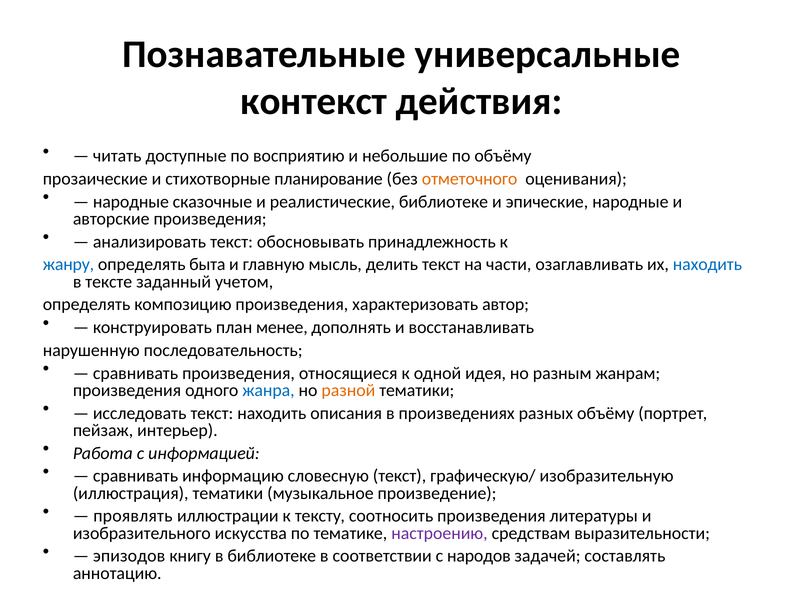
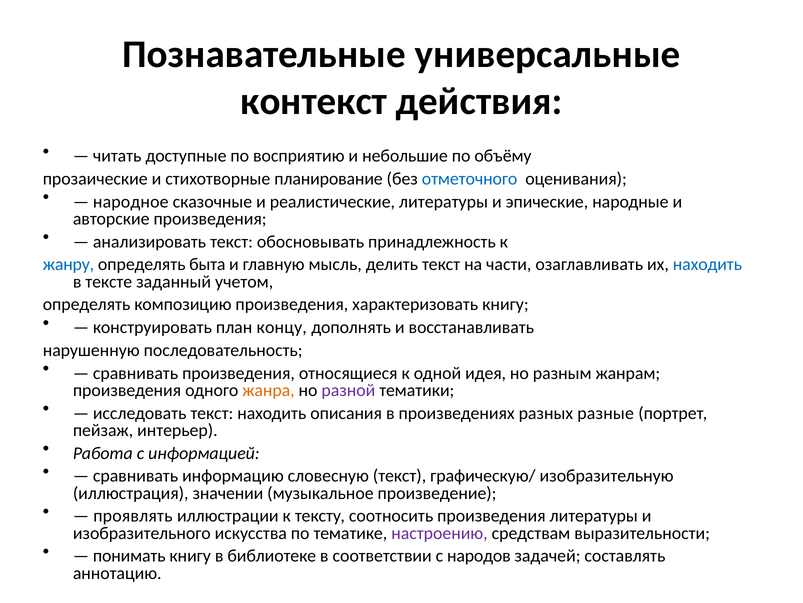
отметочного colour: orange -> blue (470, 179)
народные: народные -> народное (131, 201)
реалистические библиотеке: библиотеке -> литературы (443, 201)
характеризовать автор: автор -> книгу (505, 304)
менее: менее -> концу (282, 327)
жанра colour: blue -> orange (268, 390)
разной colour: orange -> purple (348, 390)
разных объёму: объёму -> разные (606, 413)
иллюстрация тематики: тематики -> значении (228, 493)
эпизодов: эпизодов -> понимать (129, 555)
